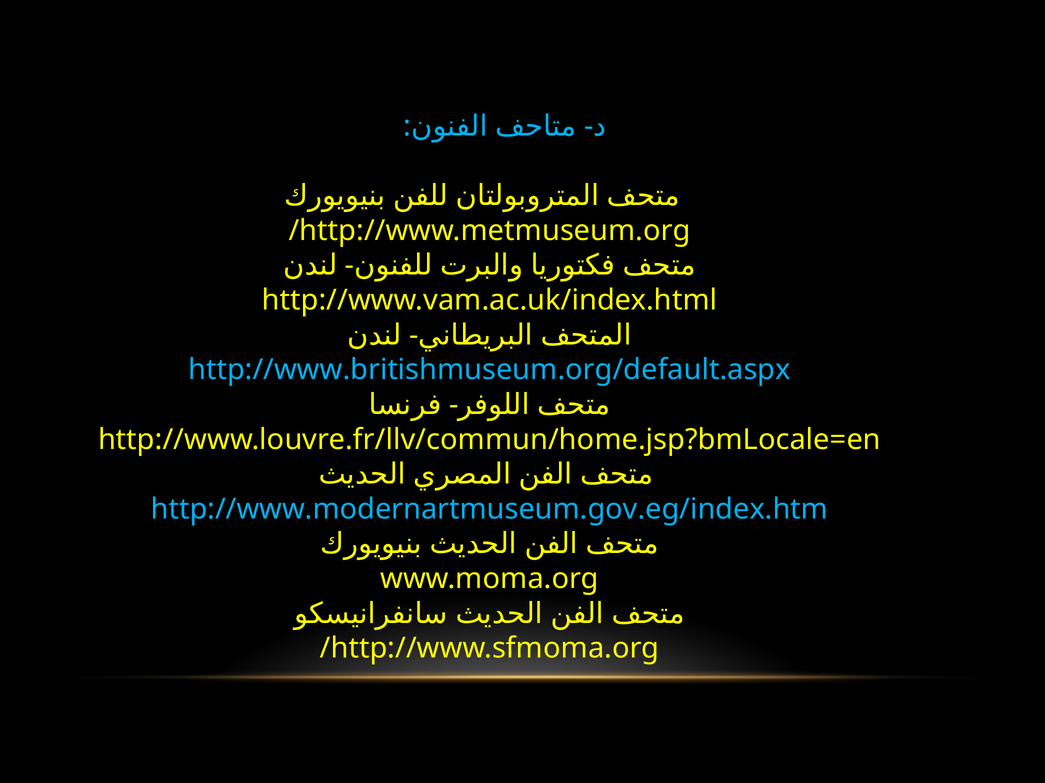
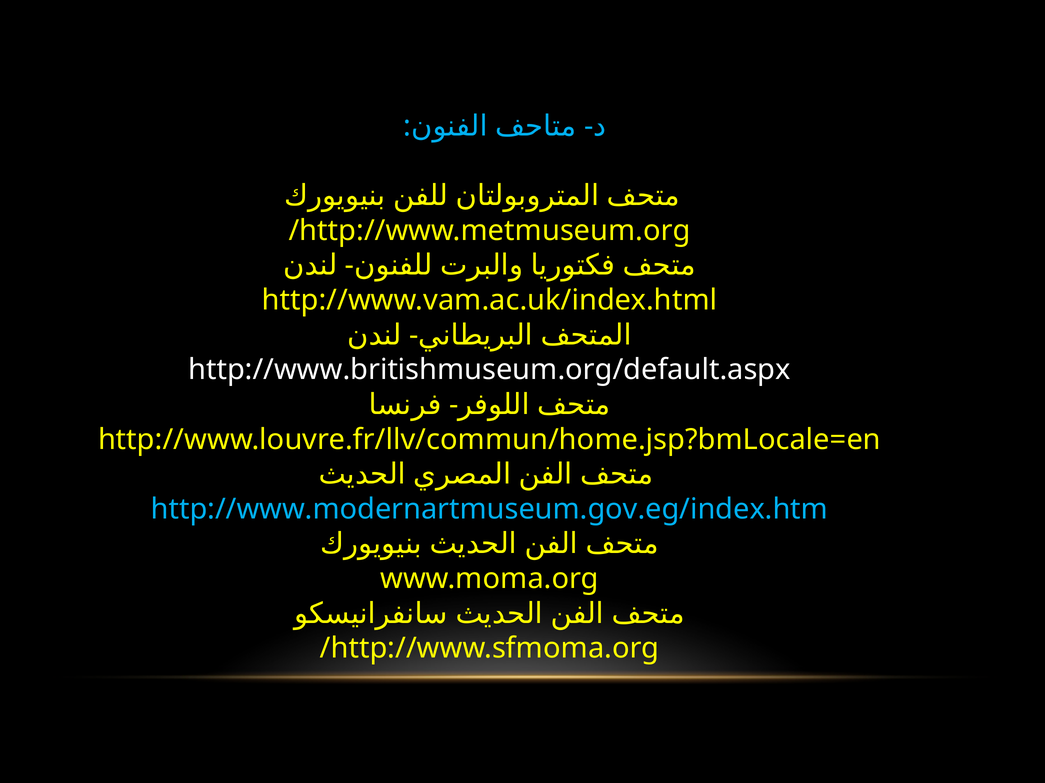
http://www.britishmuseum.org/default.aspx colour: light blue -> white (489, 370)
